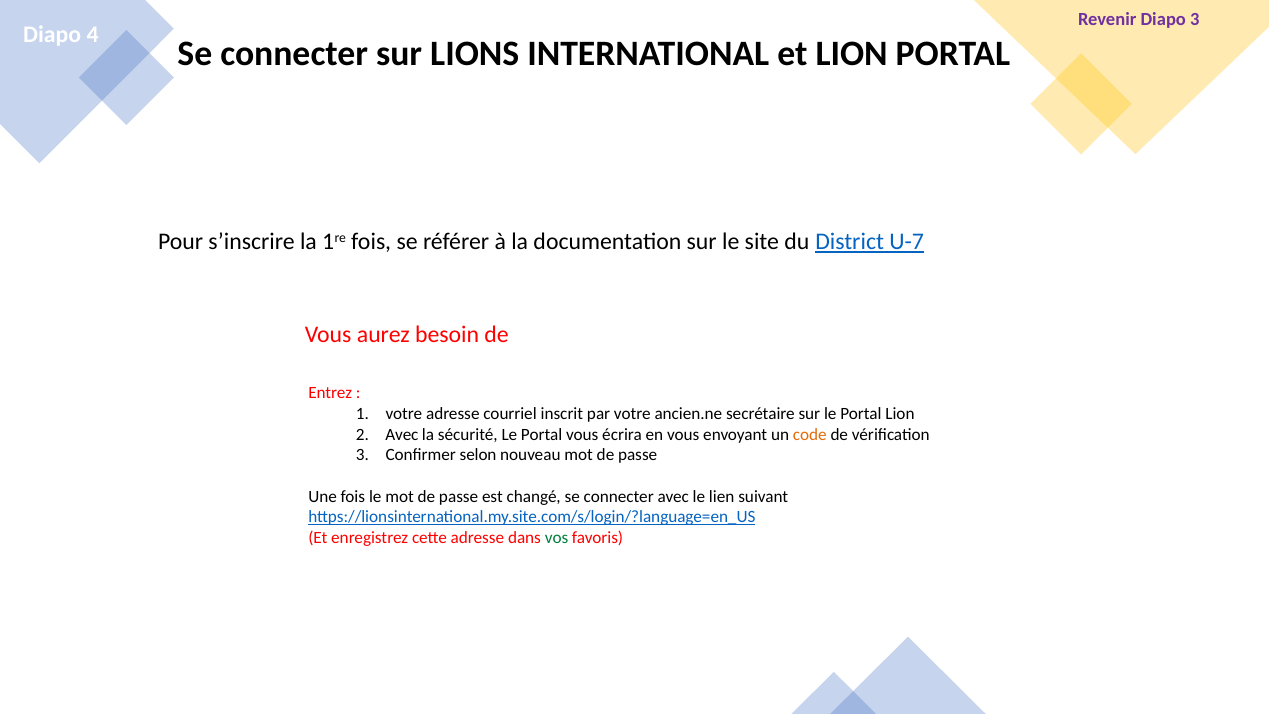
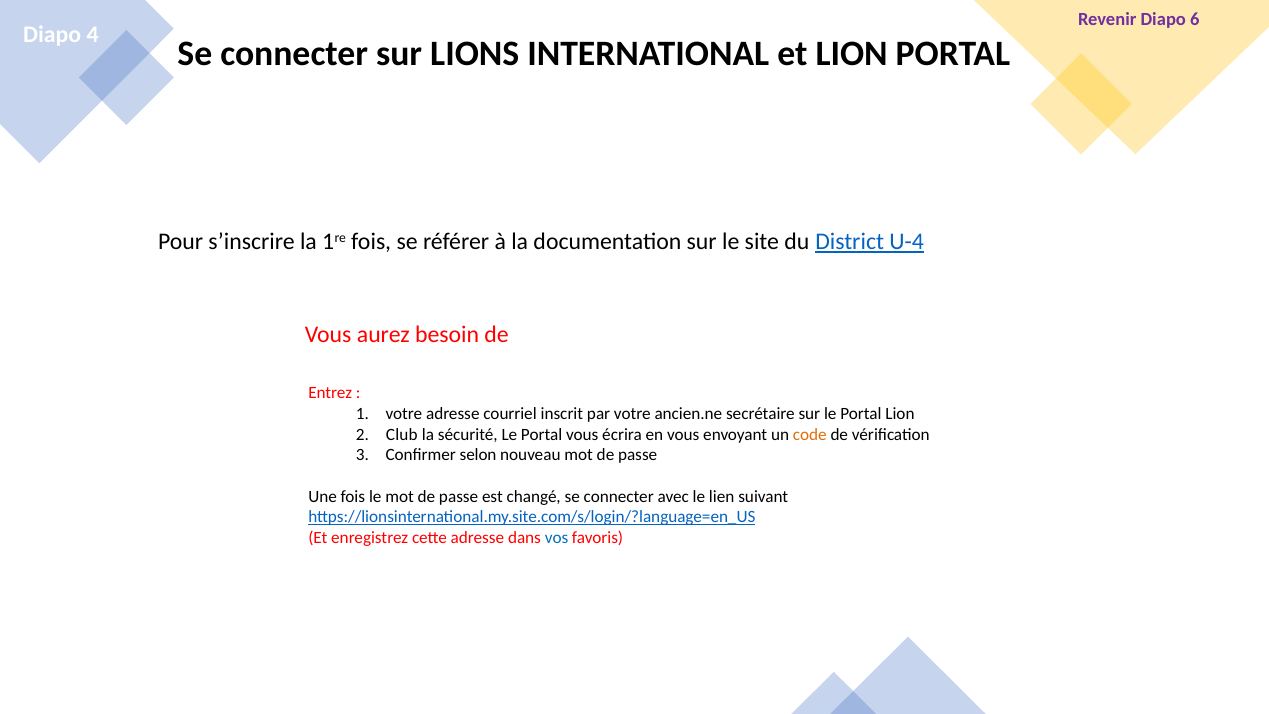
Diapo 3: 3 -> 6 (1195, 19)
U-7: U-7 -> U-4 (907, 242)
2 Avec: Avec -> Club (402, 434)
vos colour: green -> blue (557, 538)
